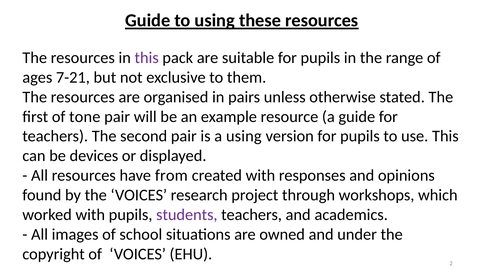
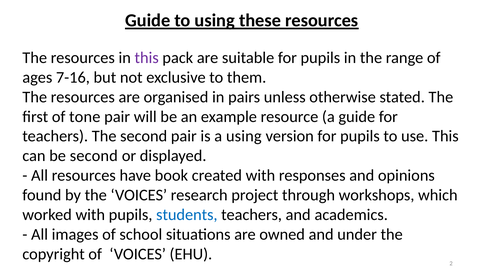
7-21: 7-21 -> 7-16 (73, 77)
be devices: devices -> second (94, 156)
from: from -> book (171, 175)
students colour: purple -> blue (187, 214)
